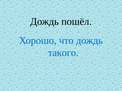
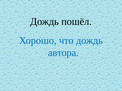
такого: такого -> автора (63, 53)
